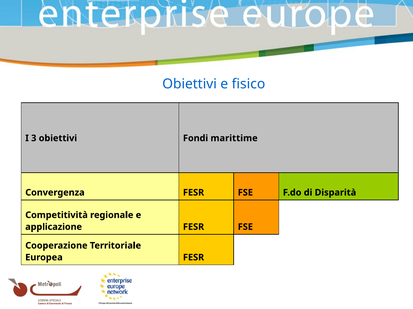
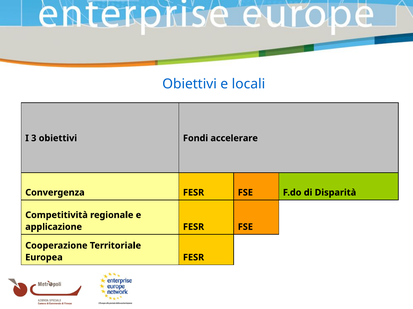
fisico: fisico -> locali (248, 84)
marittime: marittime -> accelerare (234, 138)
